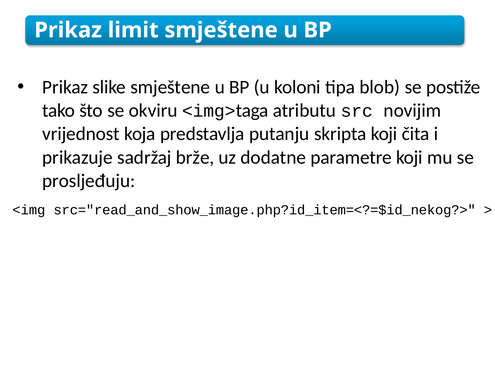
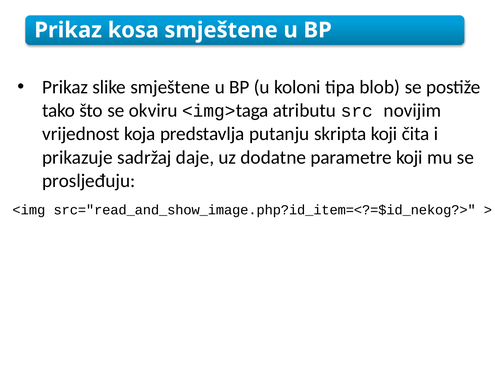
limit: limit -> kosa (133, 30)
brže: brže -> daje (195, 158)
